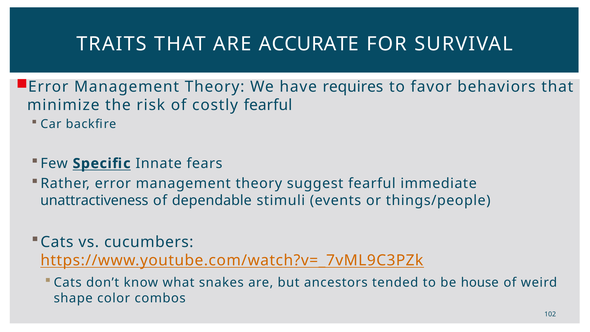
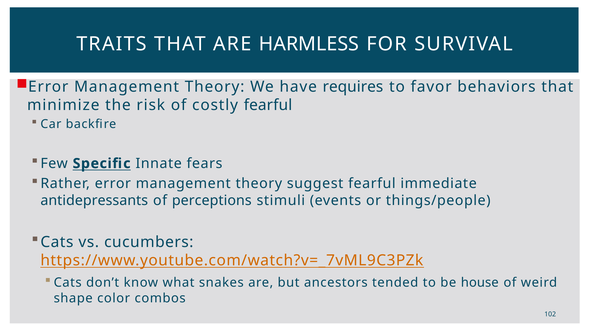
ACCURATE: ACCURATE -> HARMLESS (309, 44)
unattractiveness: unattractiveness -> antidepressants (94, 201)
dependable: dependable -> perceptions (212, 201)
